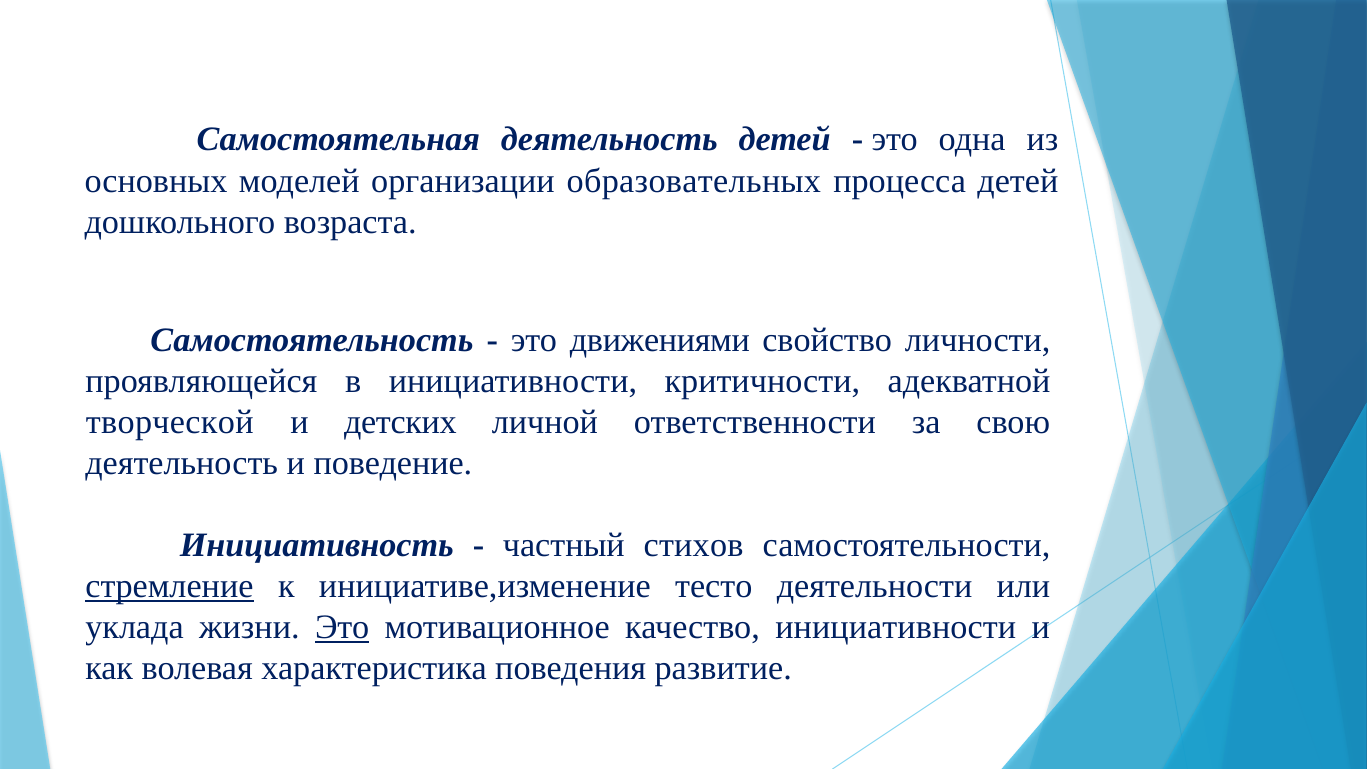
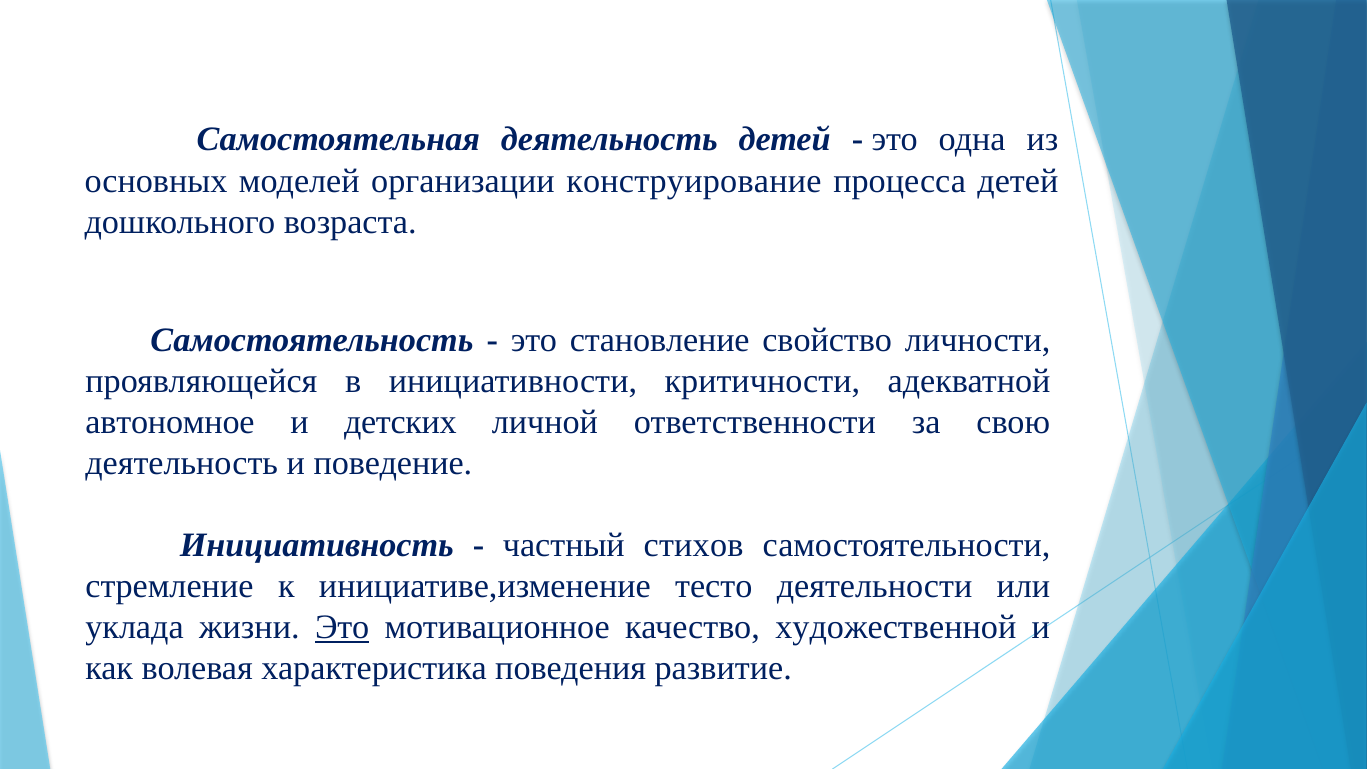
образовательных: образовательных -> конструирование (694, 181)
движениями: движениями -> становление (660, 340)
творческой: творческой -> автономное (170, 422)
стремление underline: present -> none (169, 586)
качество инициативности: инициативности -> художественной (896, 627)
